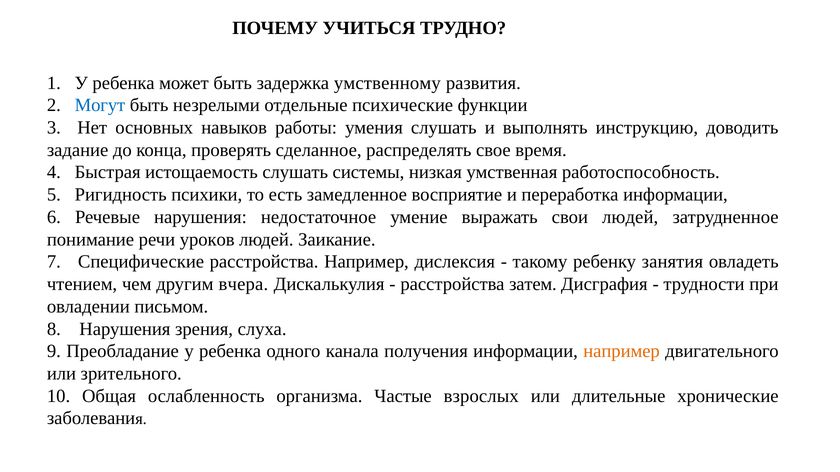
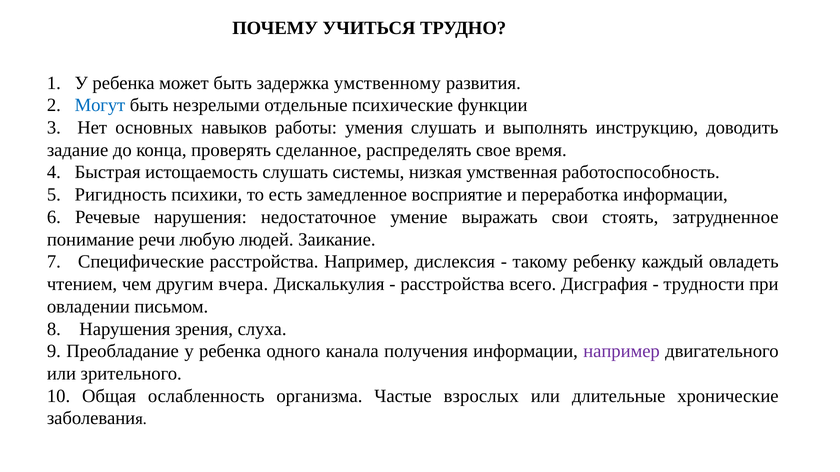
свои людей: людей -> стоять (630, 217)
уроков: уроков -> любую (207, 240)
занятия: занятия -> каждый (673, 262)
затем: затем -> всего (533, 284)
например colour: orange -> purple (622, 352)
